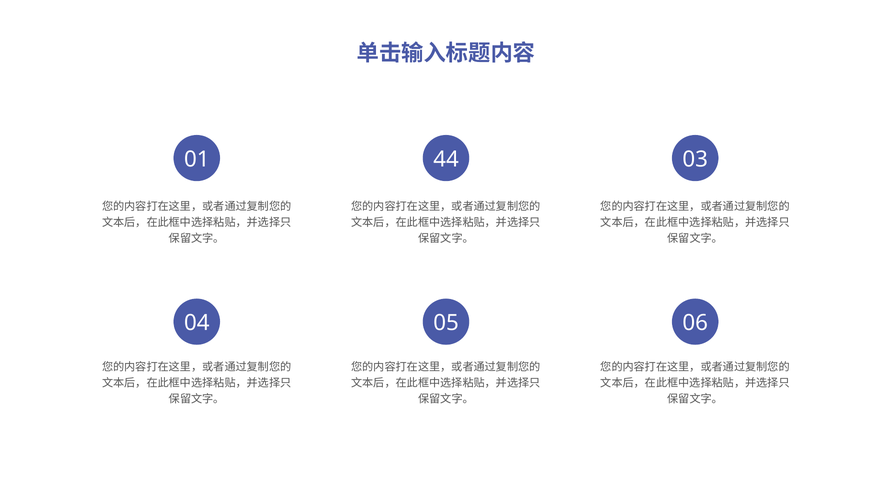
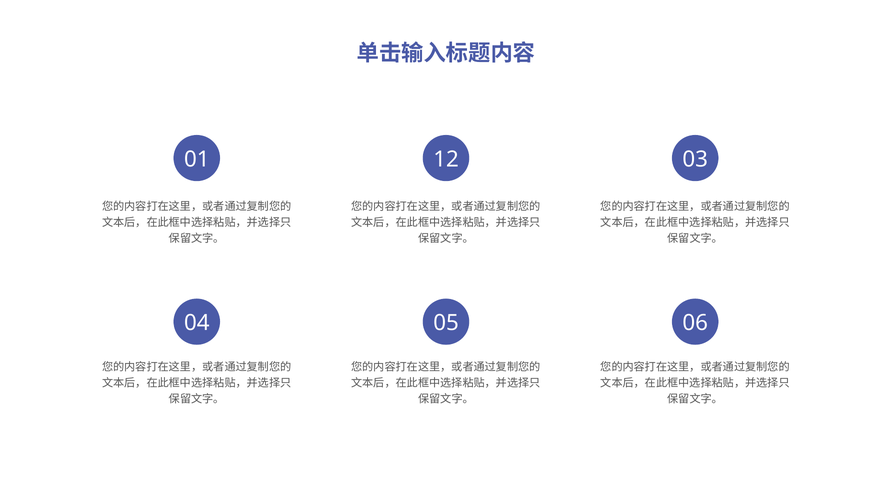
44: 44 -> 12 (446, 159)
